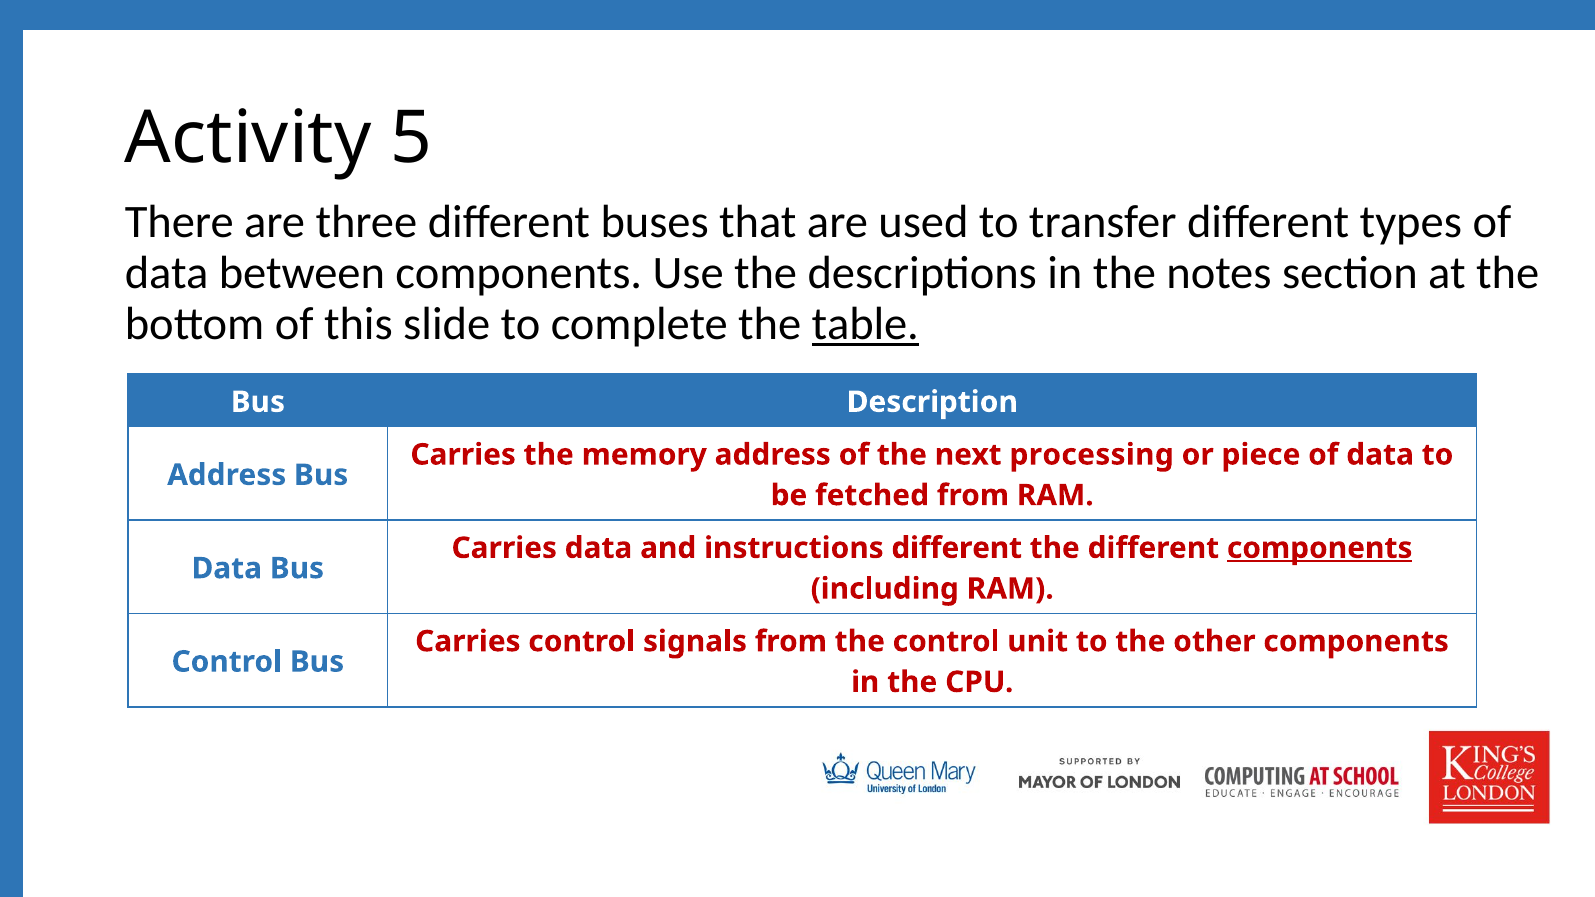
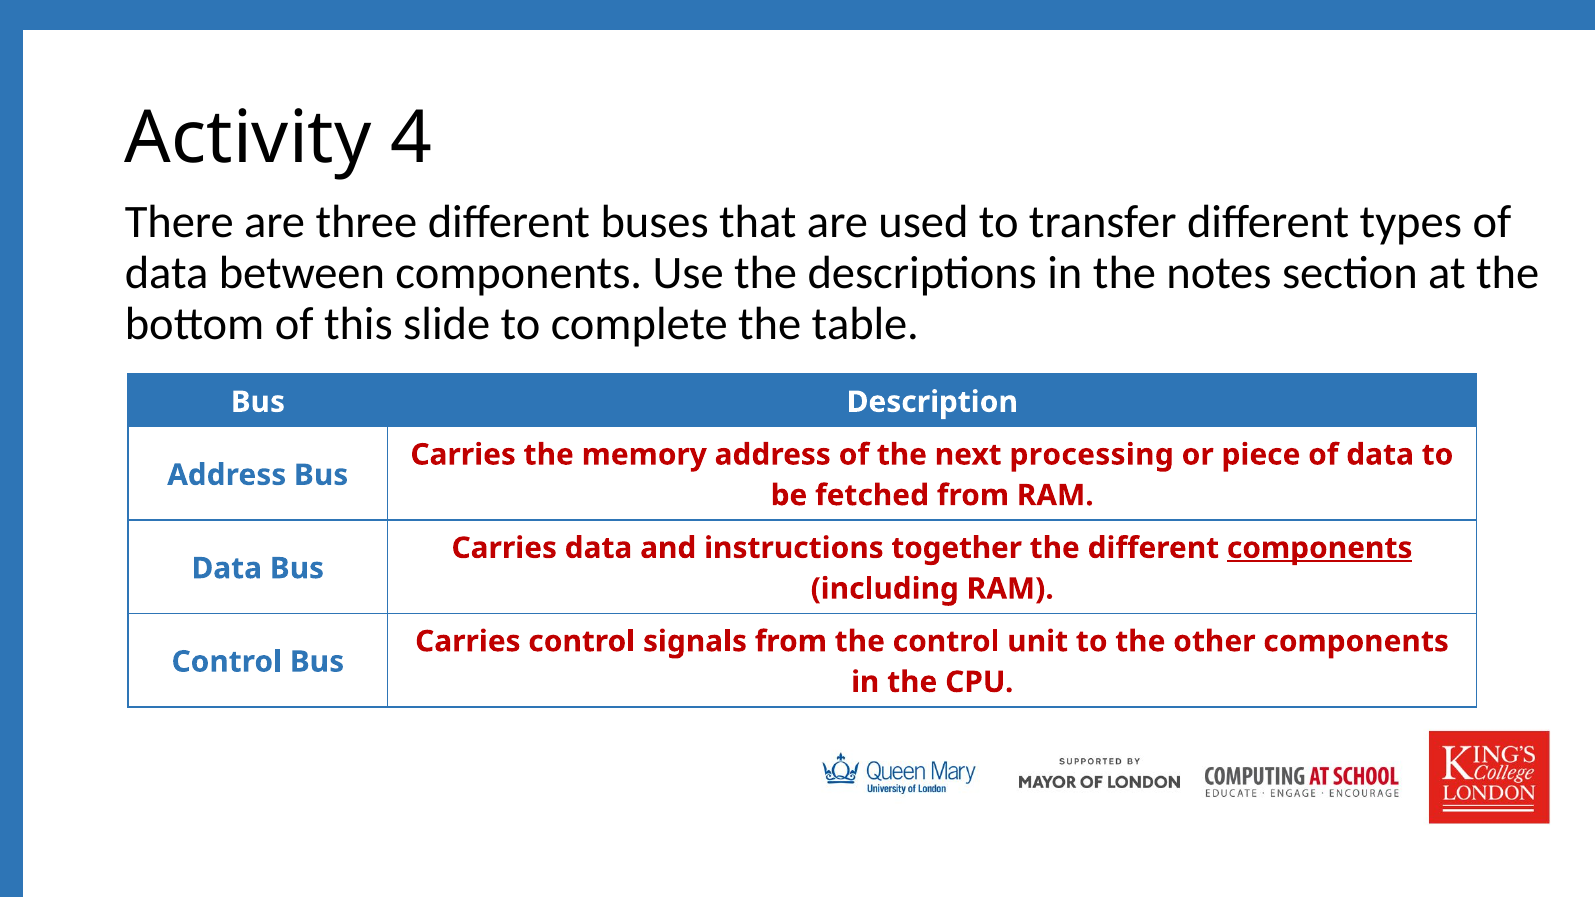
5: 5 -> 4 (411, 139)
table underline: present -> none (865, 325)
instructions different: different -> together (957, 548)
